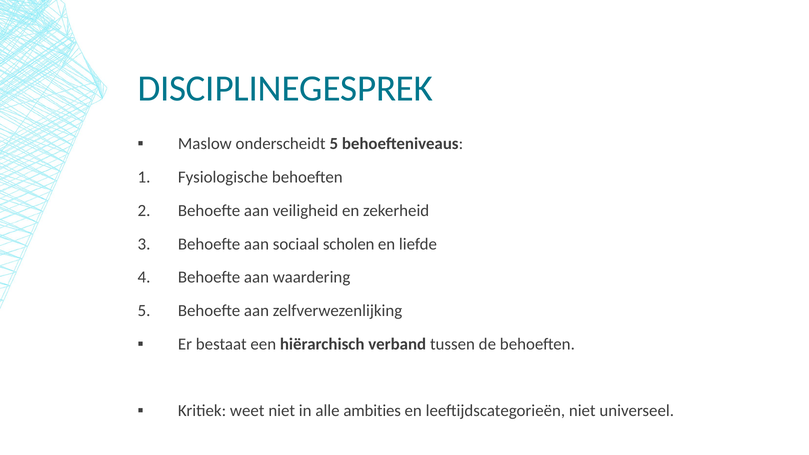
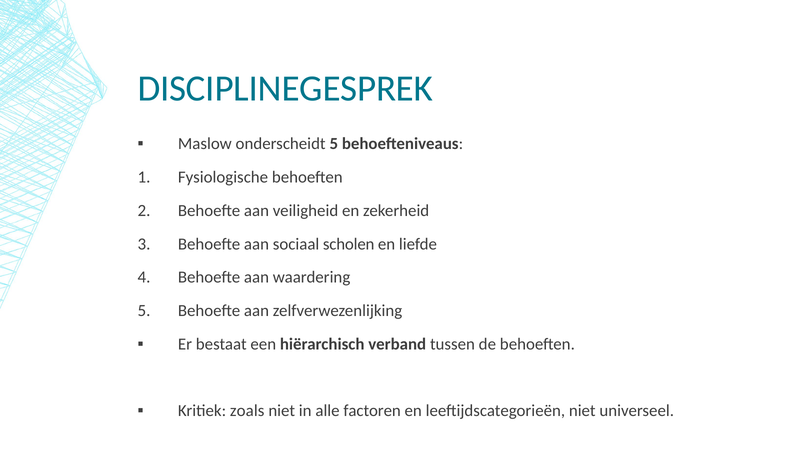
weet: weet -> zoals (247, 411)
ambities: ambities -> factoren (372, 411)
